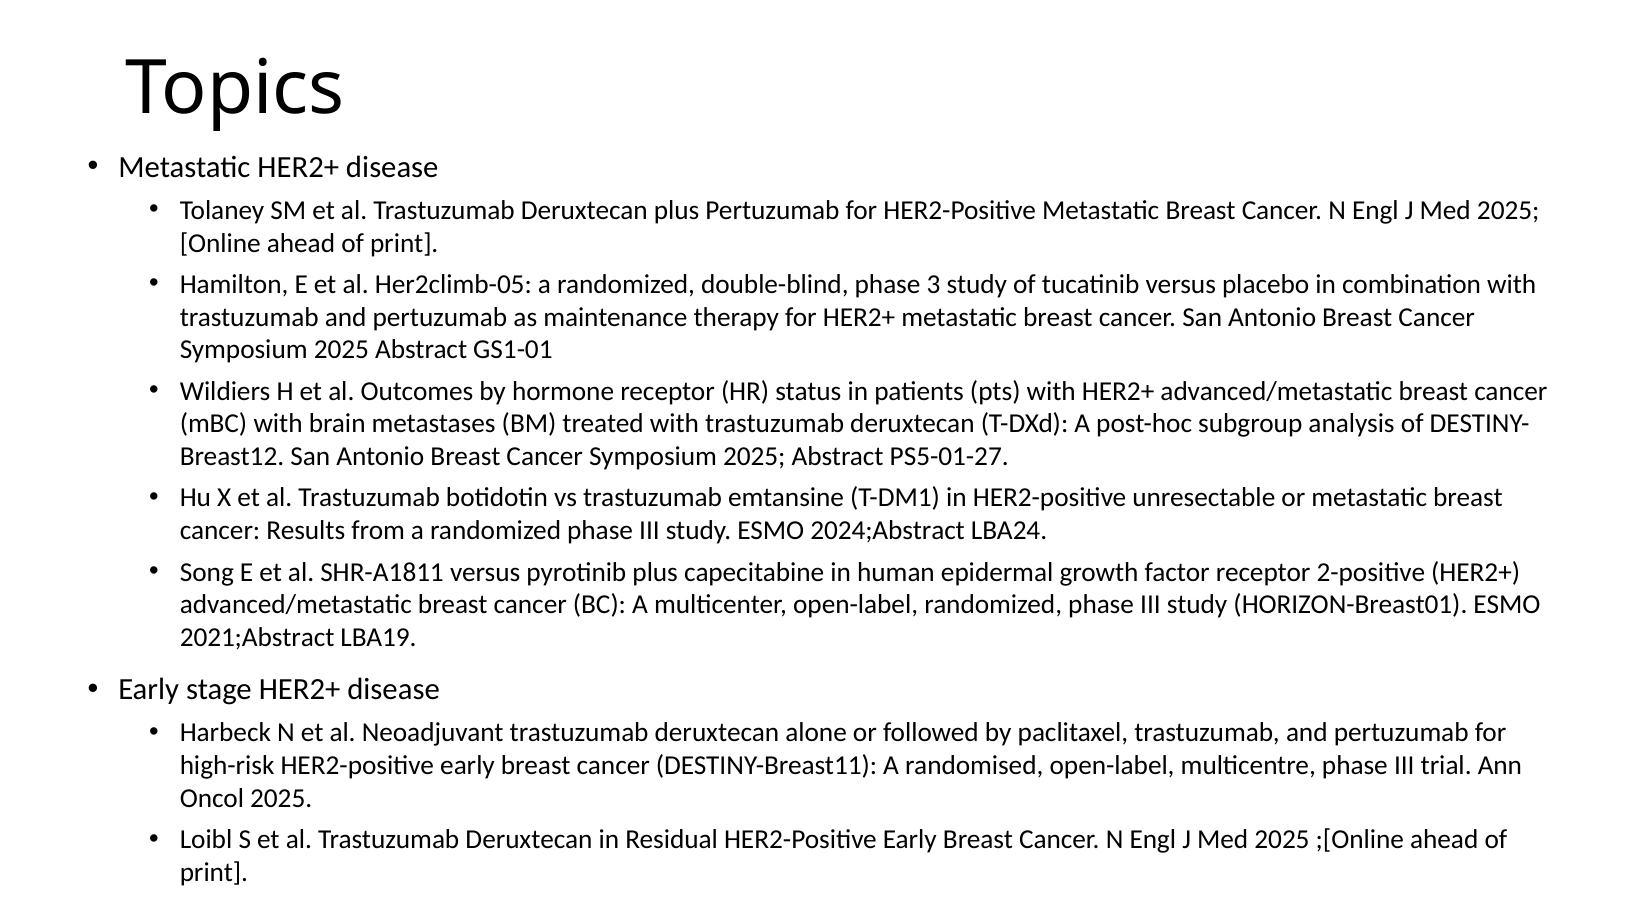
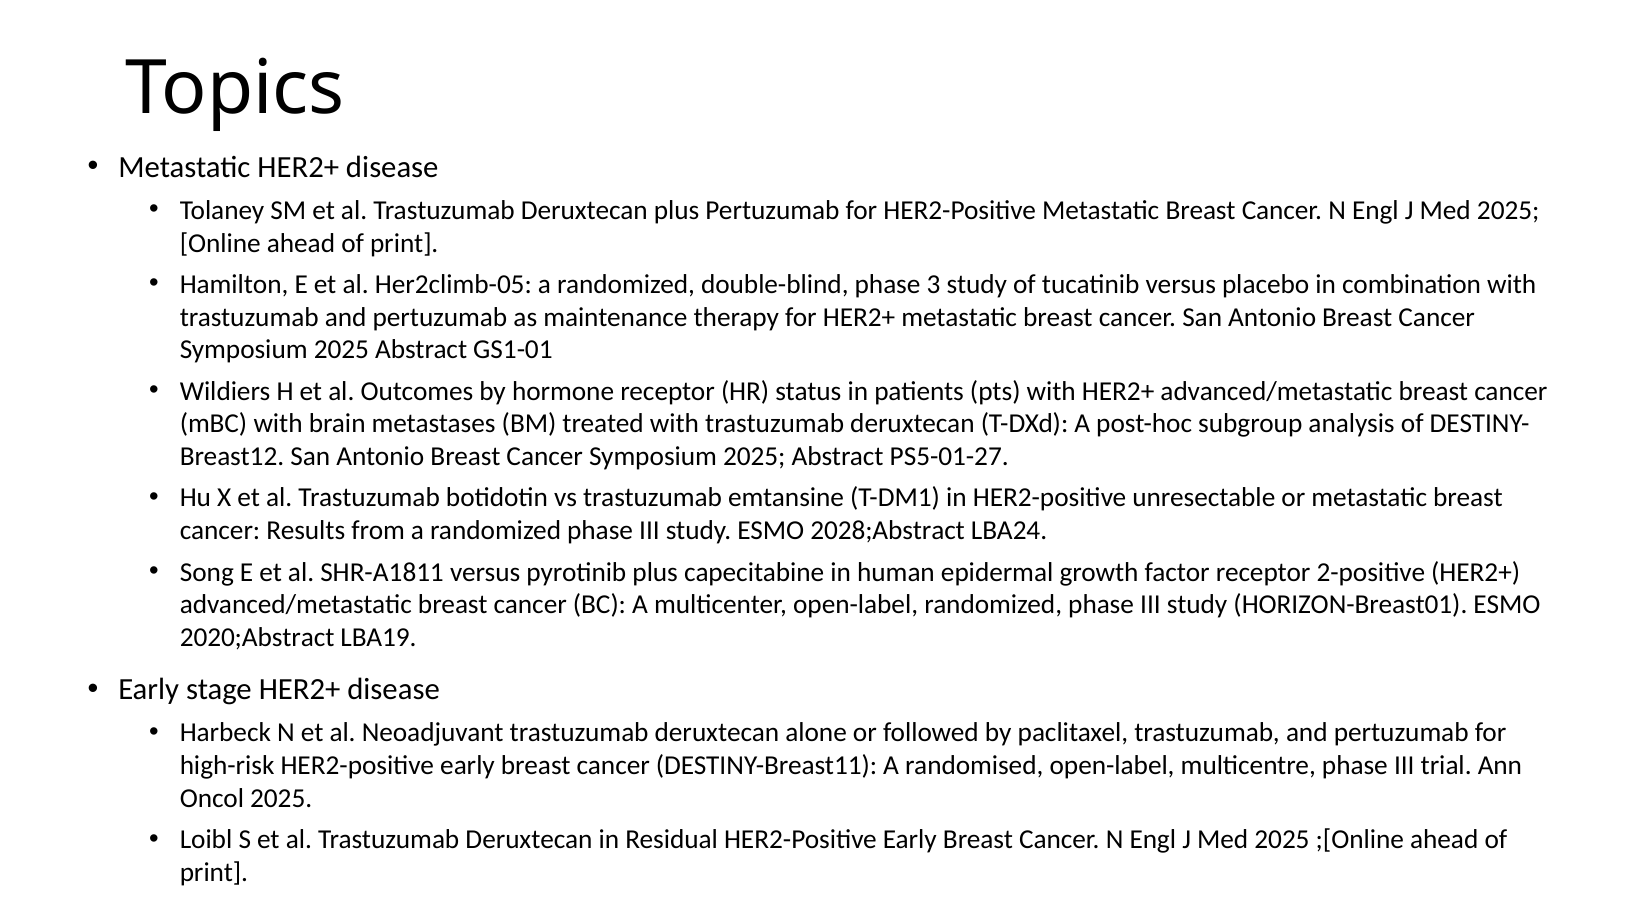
2024;Abstract: 2024;Abstract -> 2028;Abstract (888, 531)
2021;Abstract: 2021;Abstract -> 2020;Abstract (257, 638)
